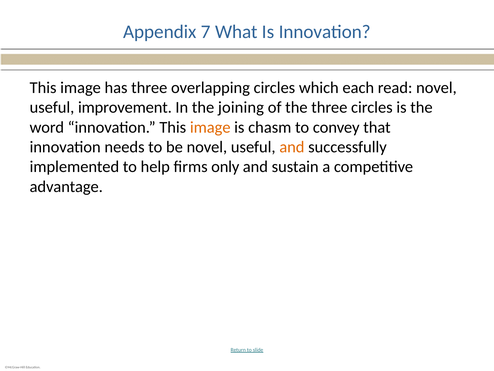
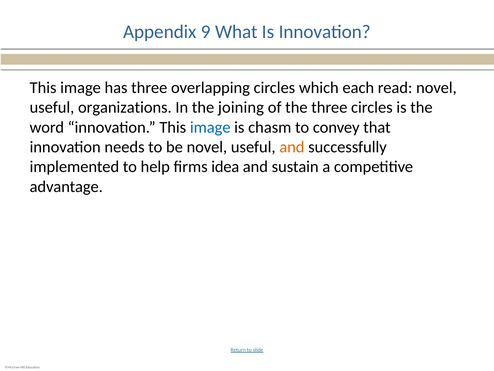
7: 7 -> 9 (206, 32)
improvement: improvement -> organizations (125, 107)
image colour: orange -> blue (210, 127)
only: only -> idea (225, 167)
